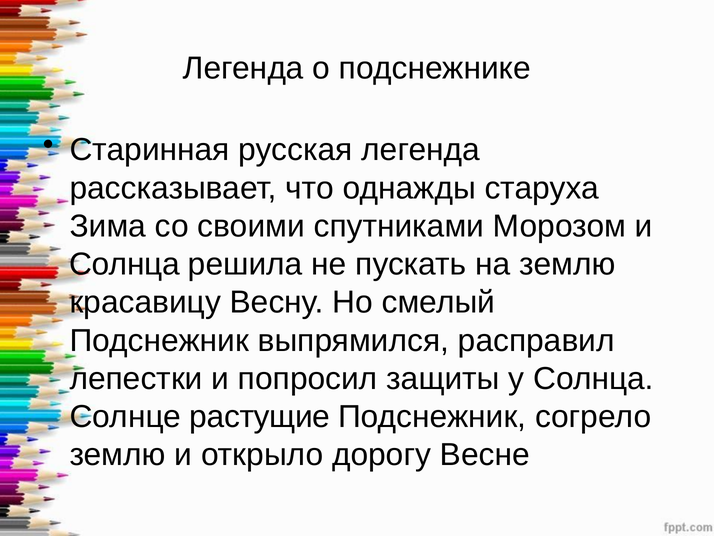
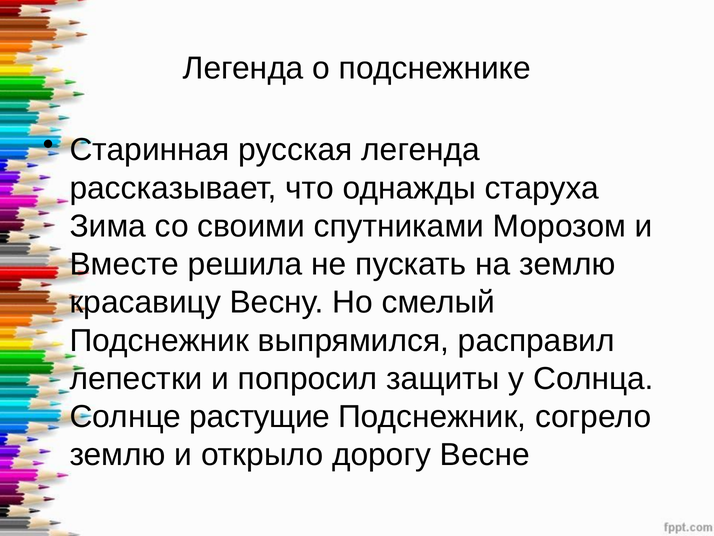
Солнца: Солнца -> Вместе (124, 264)
